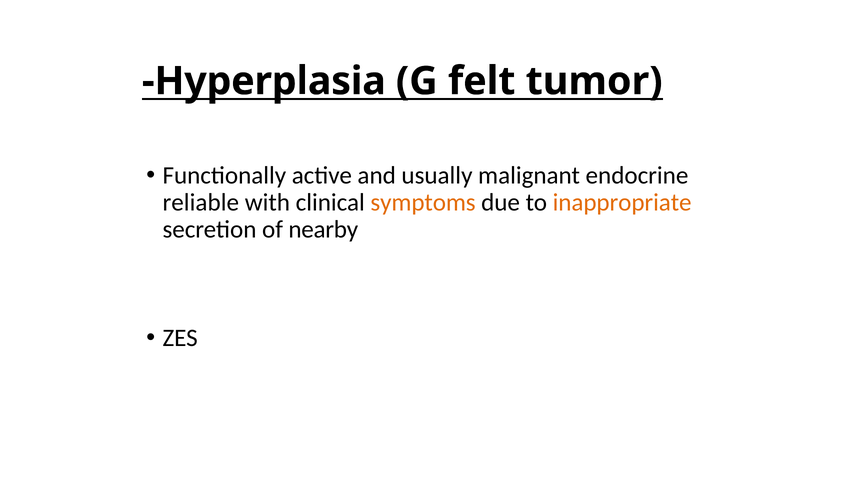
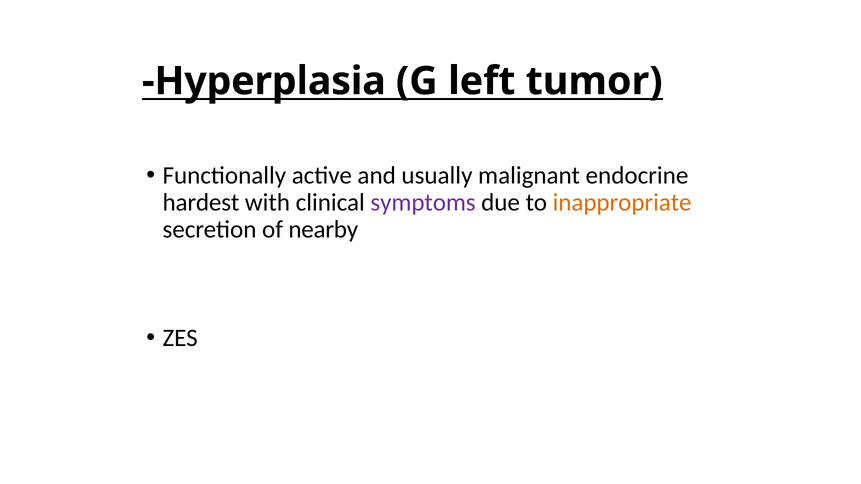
felt: felt -> left (482, 81)
reliable: reliable -> hardest (201, 203)
symptoms colour: orange -> purple (423, 203)
